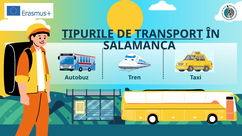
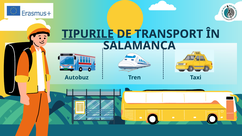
TRANSPORT underline: present -> none (169, 34)
